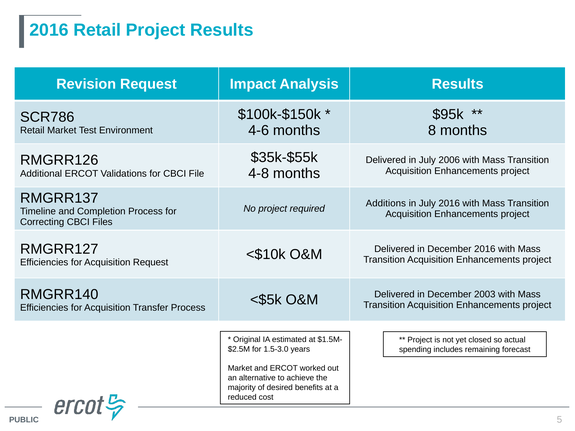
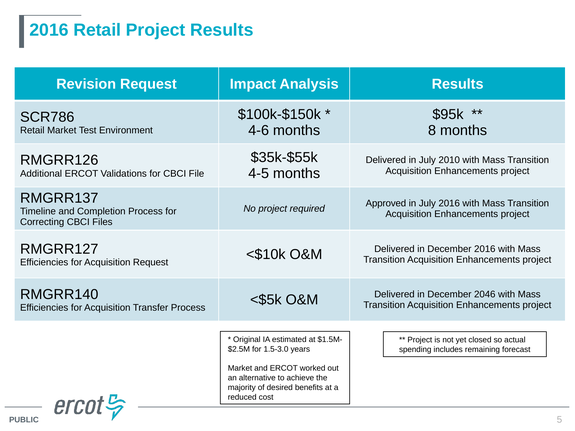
2006: 2006 -> 2010 (449, 160)
4-8: 4-8 -> 4-5 (259, 174)
Additions: Additions -> Approved (386, 203)
2003: 2003 -> 2046 (485, 295)
